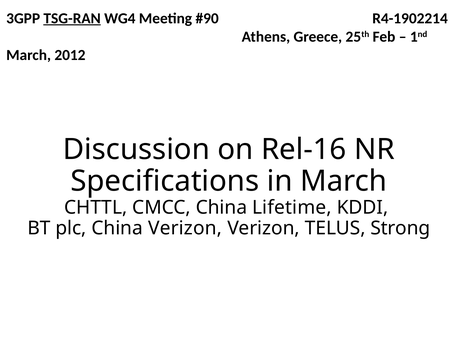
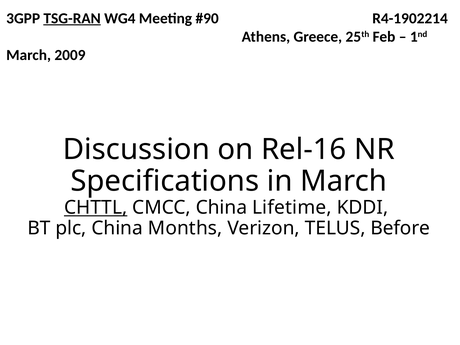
2012: 2012 -> 2009 (70, 55)
CHTTL underline: none -> present (96, 208)
China Verizon: Verizon -> Months (185, 228)
Strong: Strong -> Before (400, 228)
